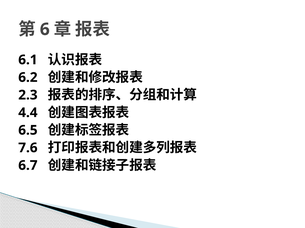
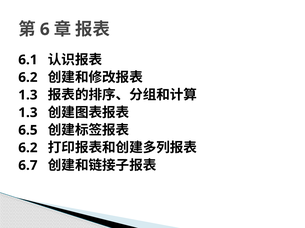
2.3: 2.3 -> 1.3 (28, 95)
4.4: 4.4 -> 1.3 (28, 113)
7.6: 7.6 -> 6.2 (28, 148)
